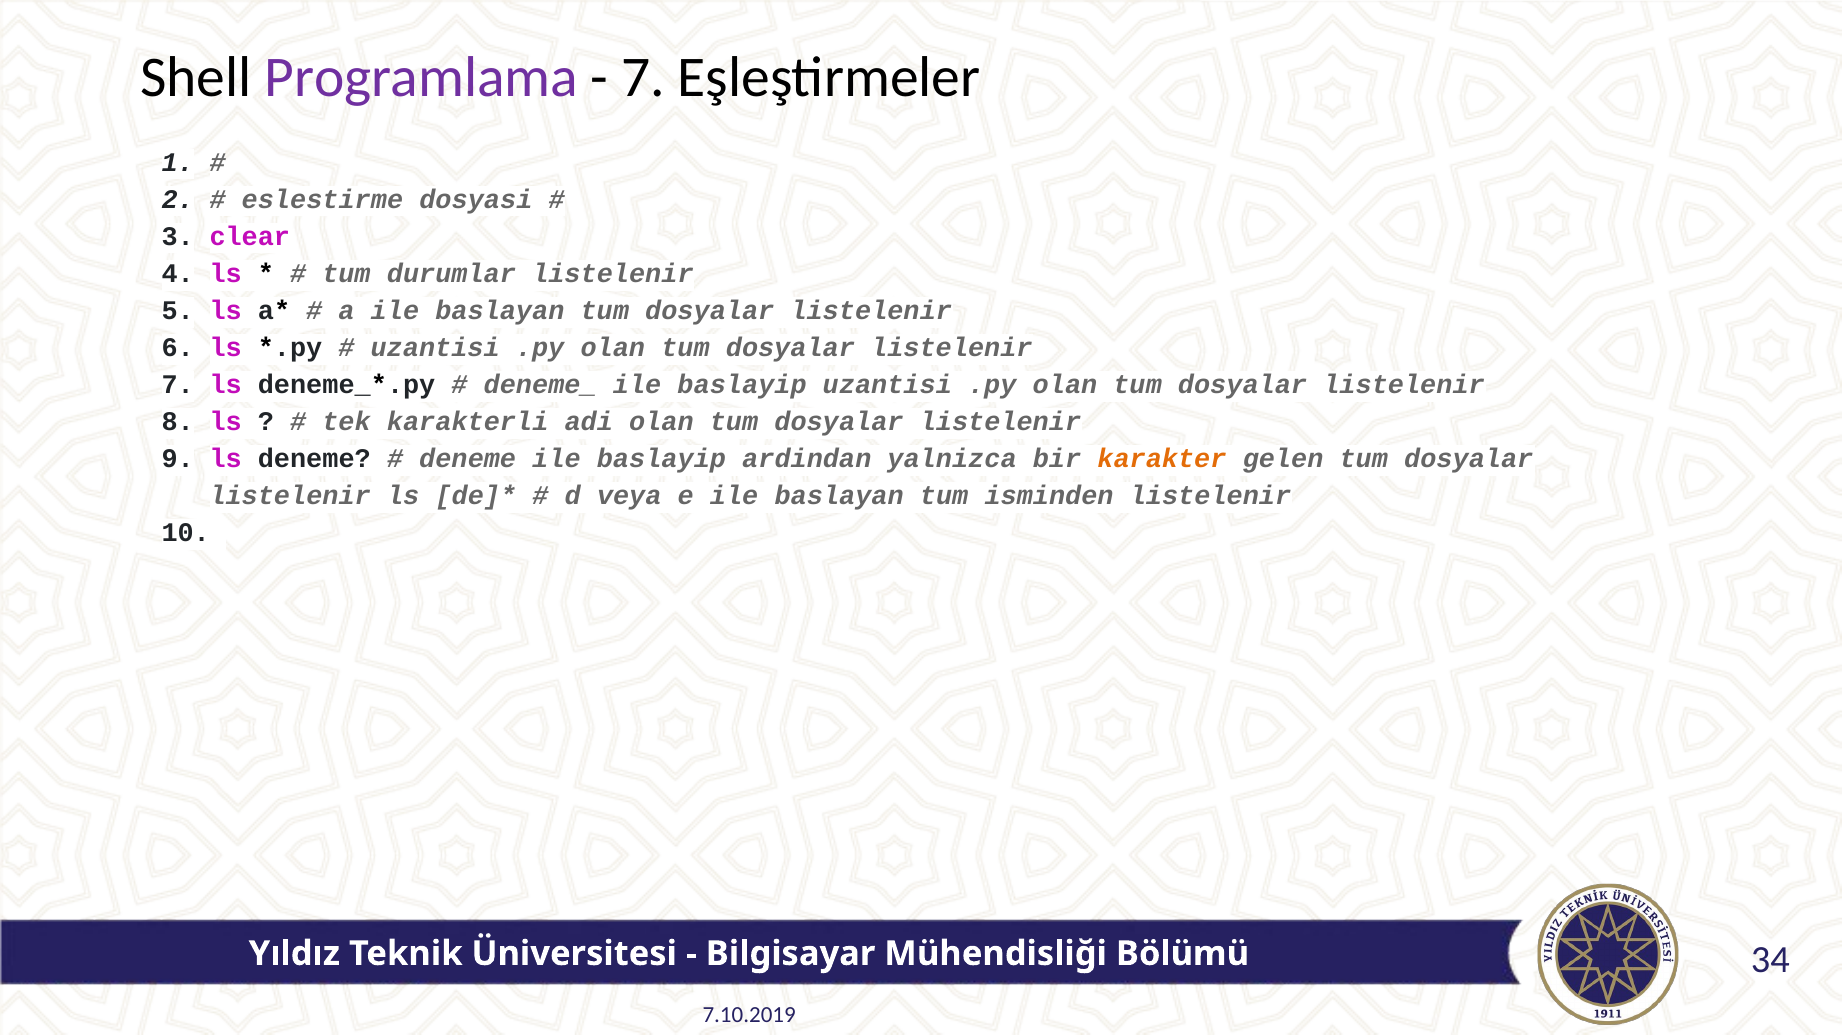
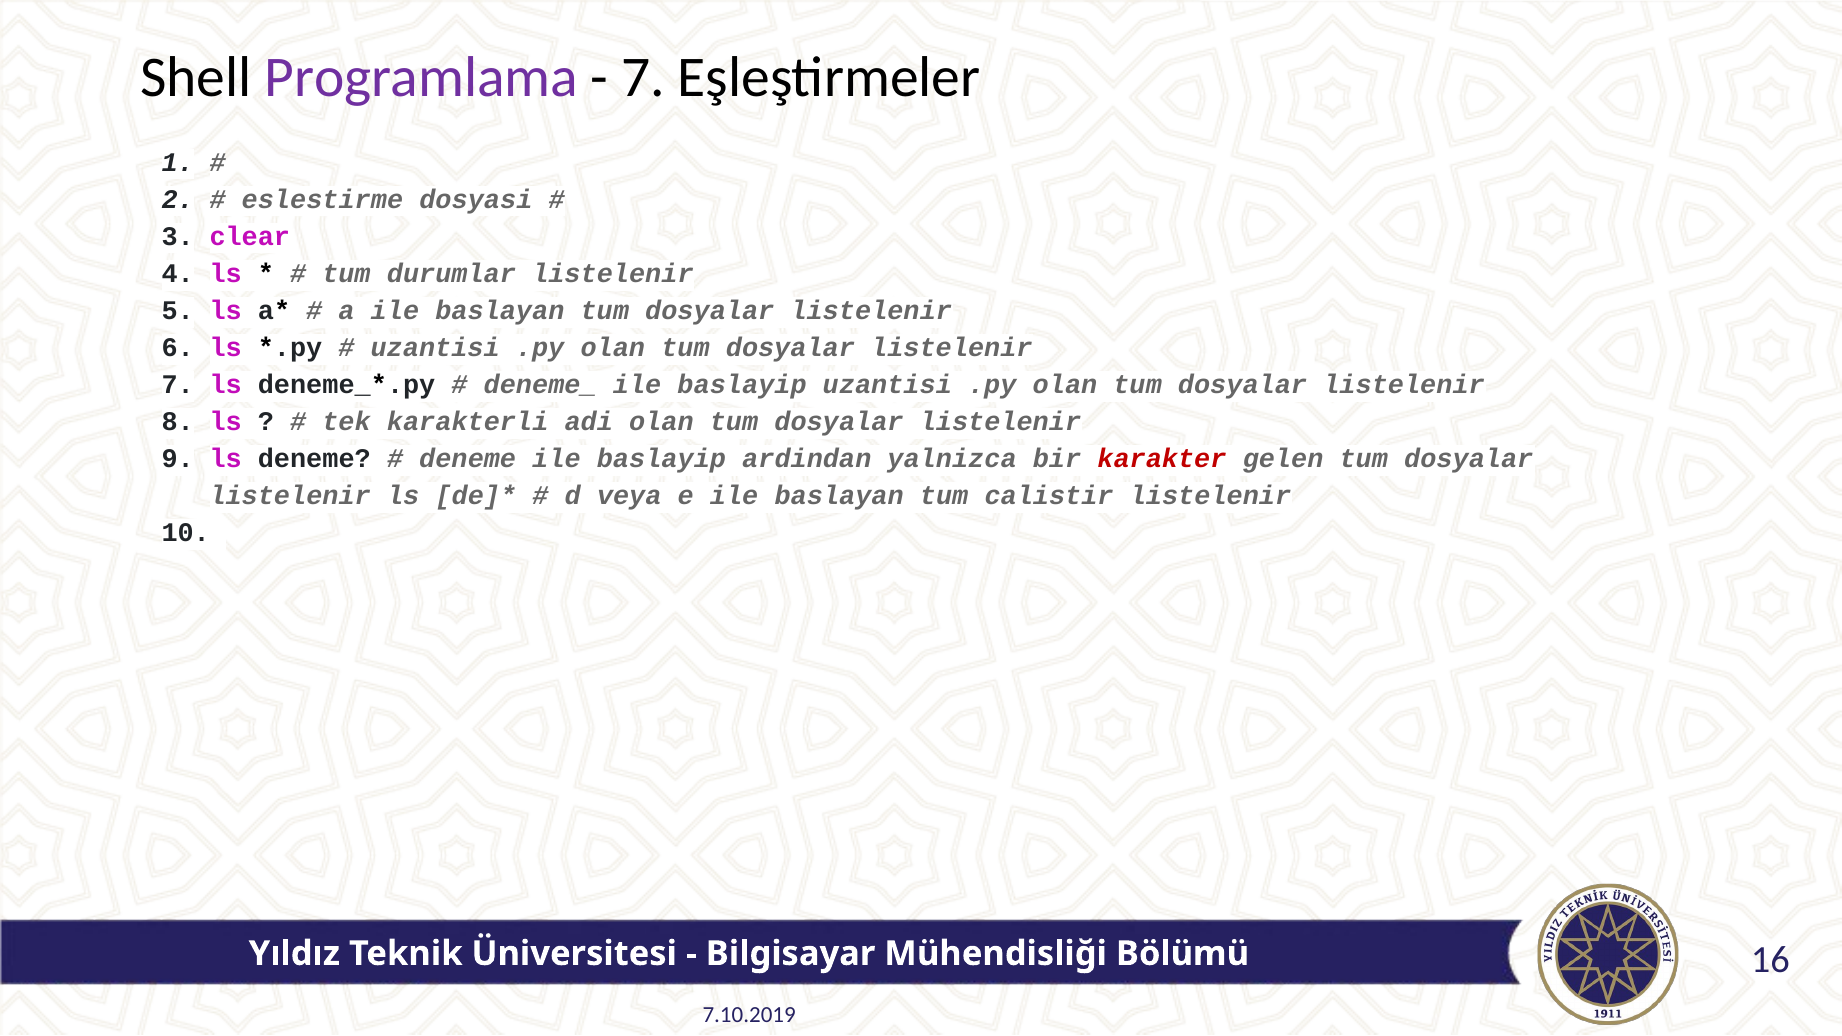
karakter colour: orange -> red (1162, 459)
isminden: isminden -> calistir (1049, 496)
34: 34 -> 16 (1770, 960)
